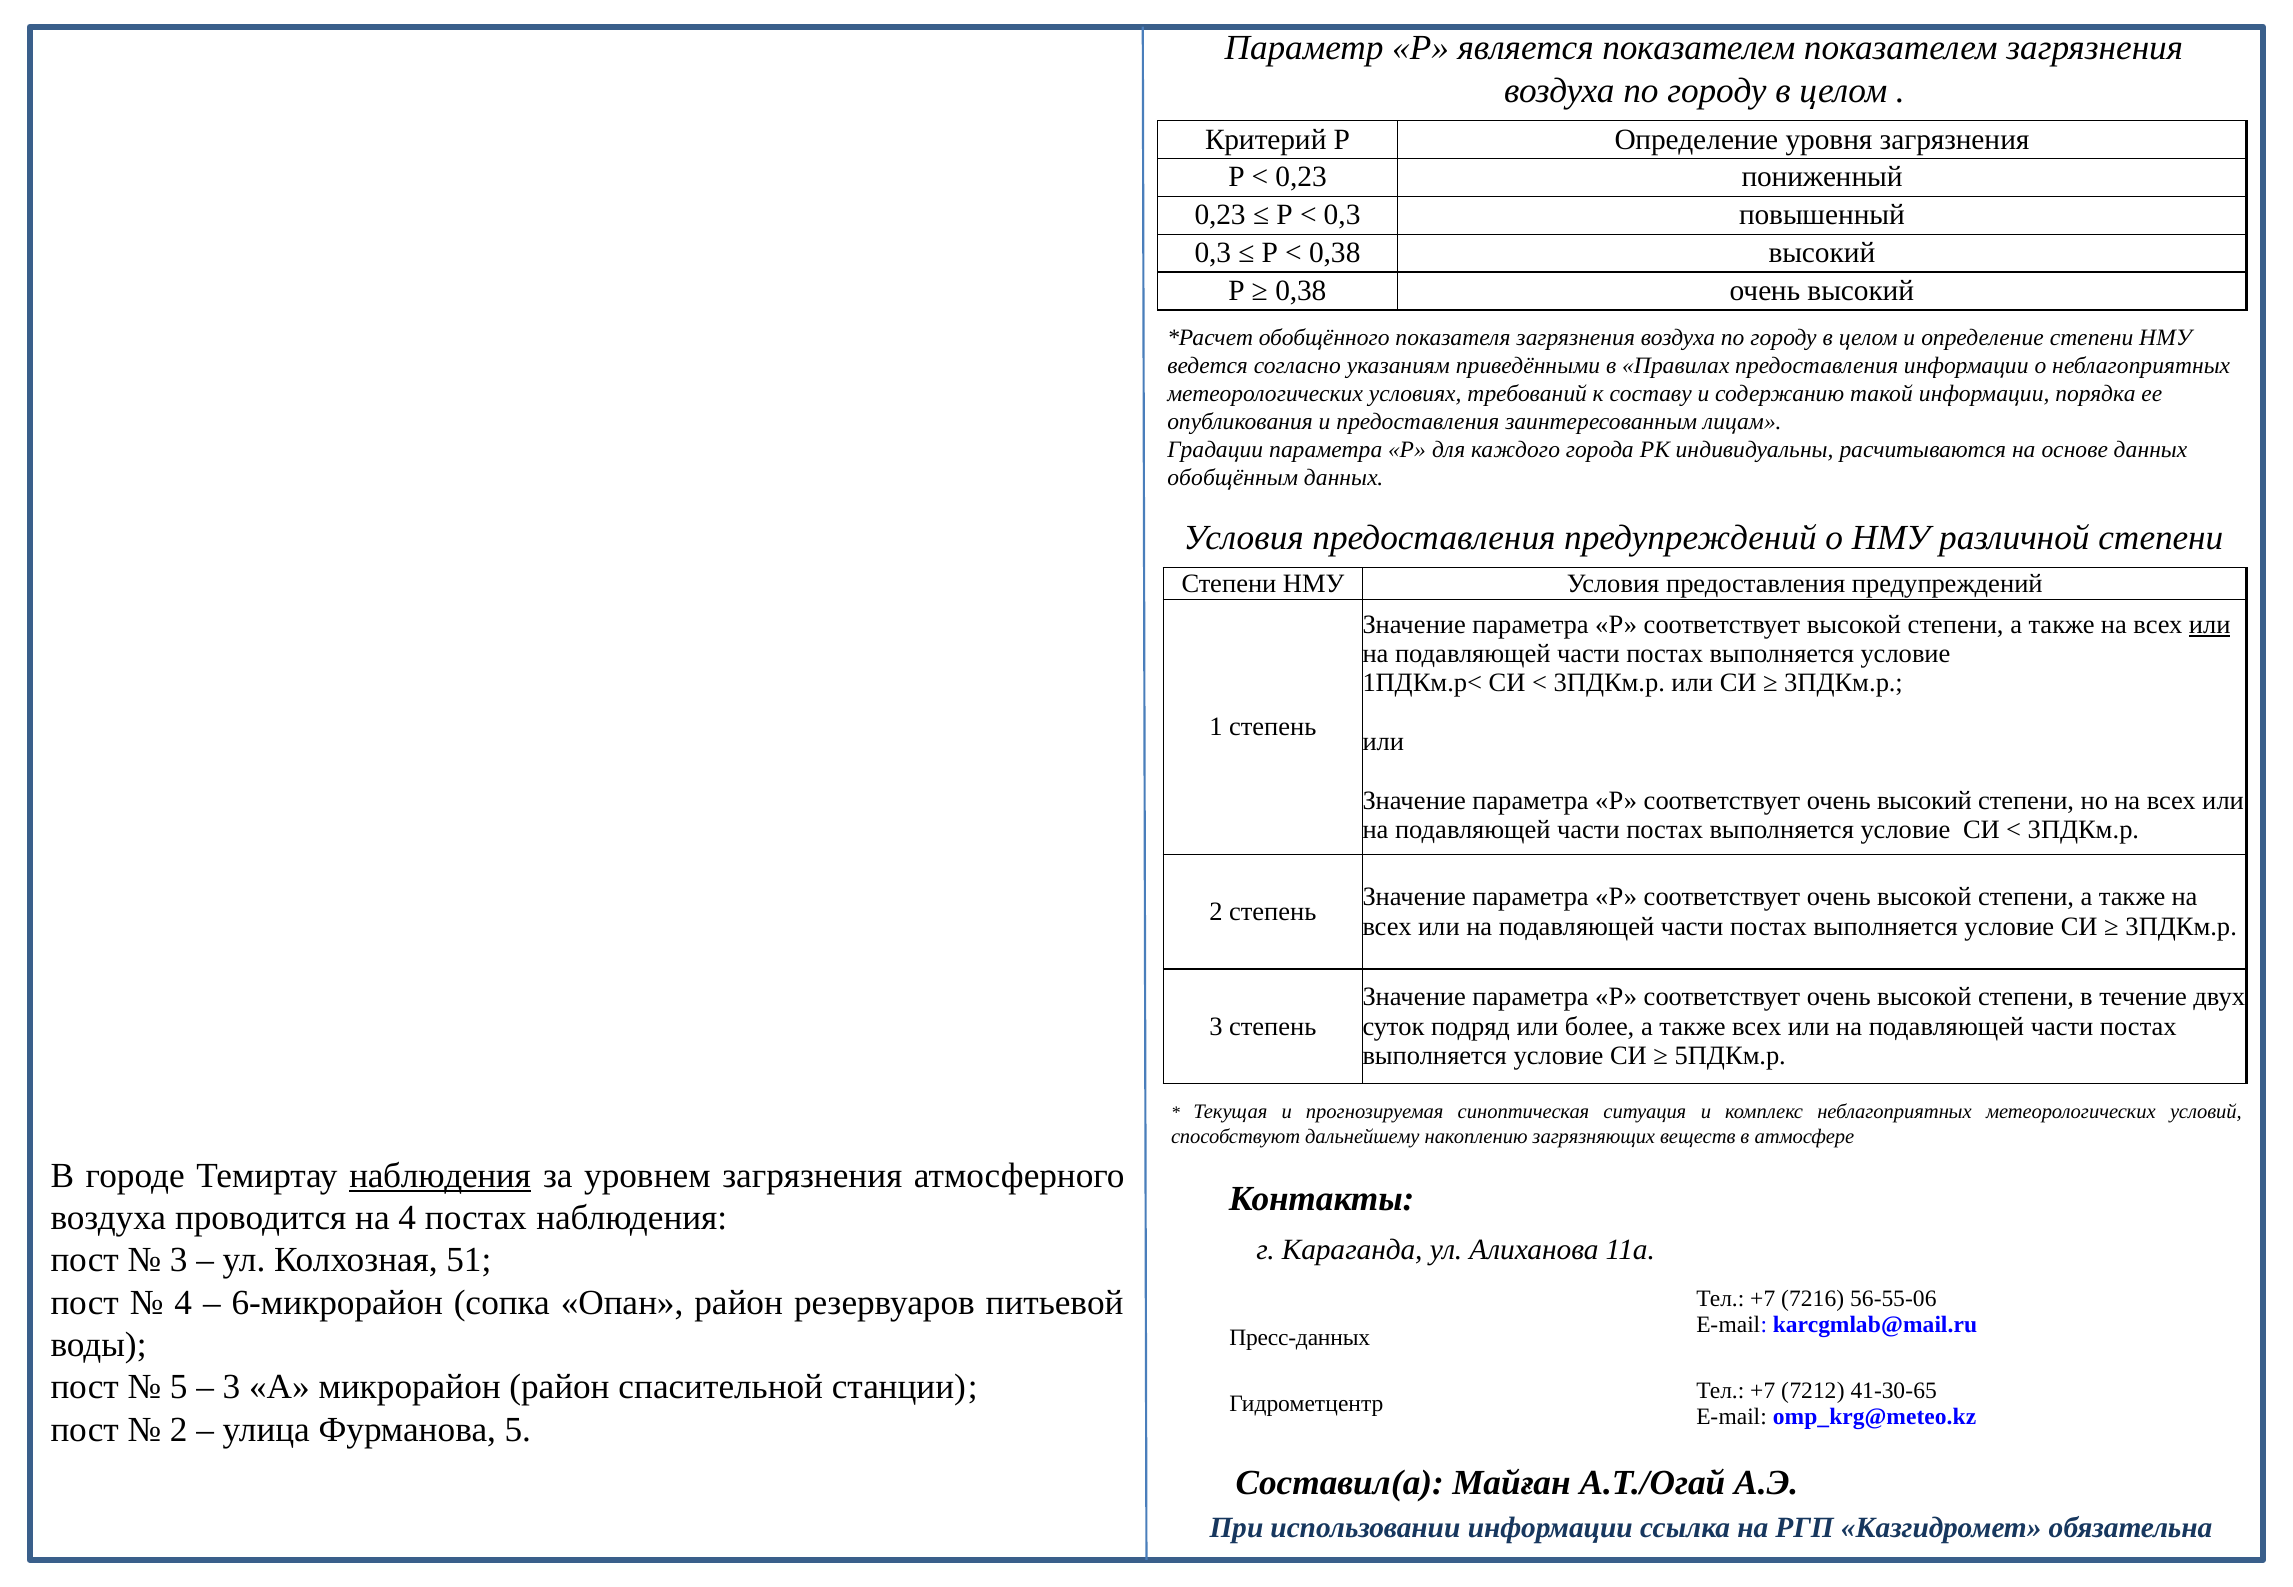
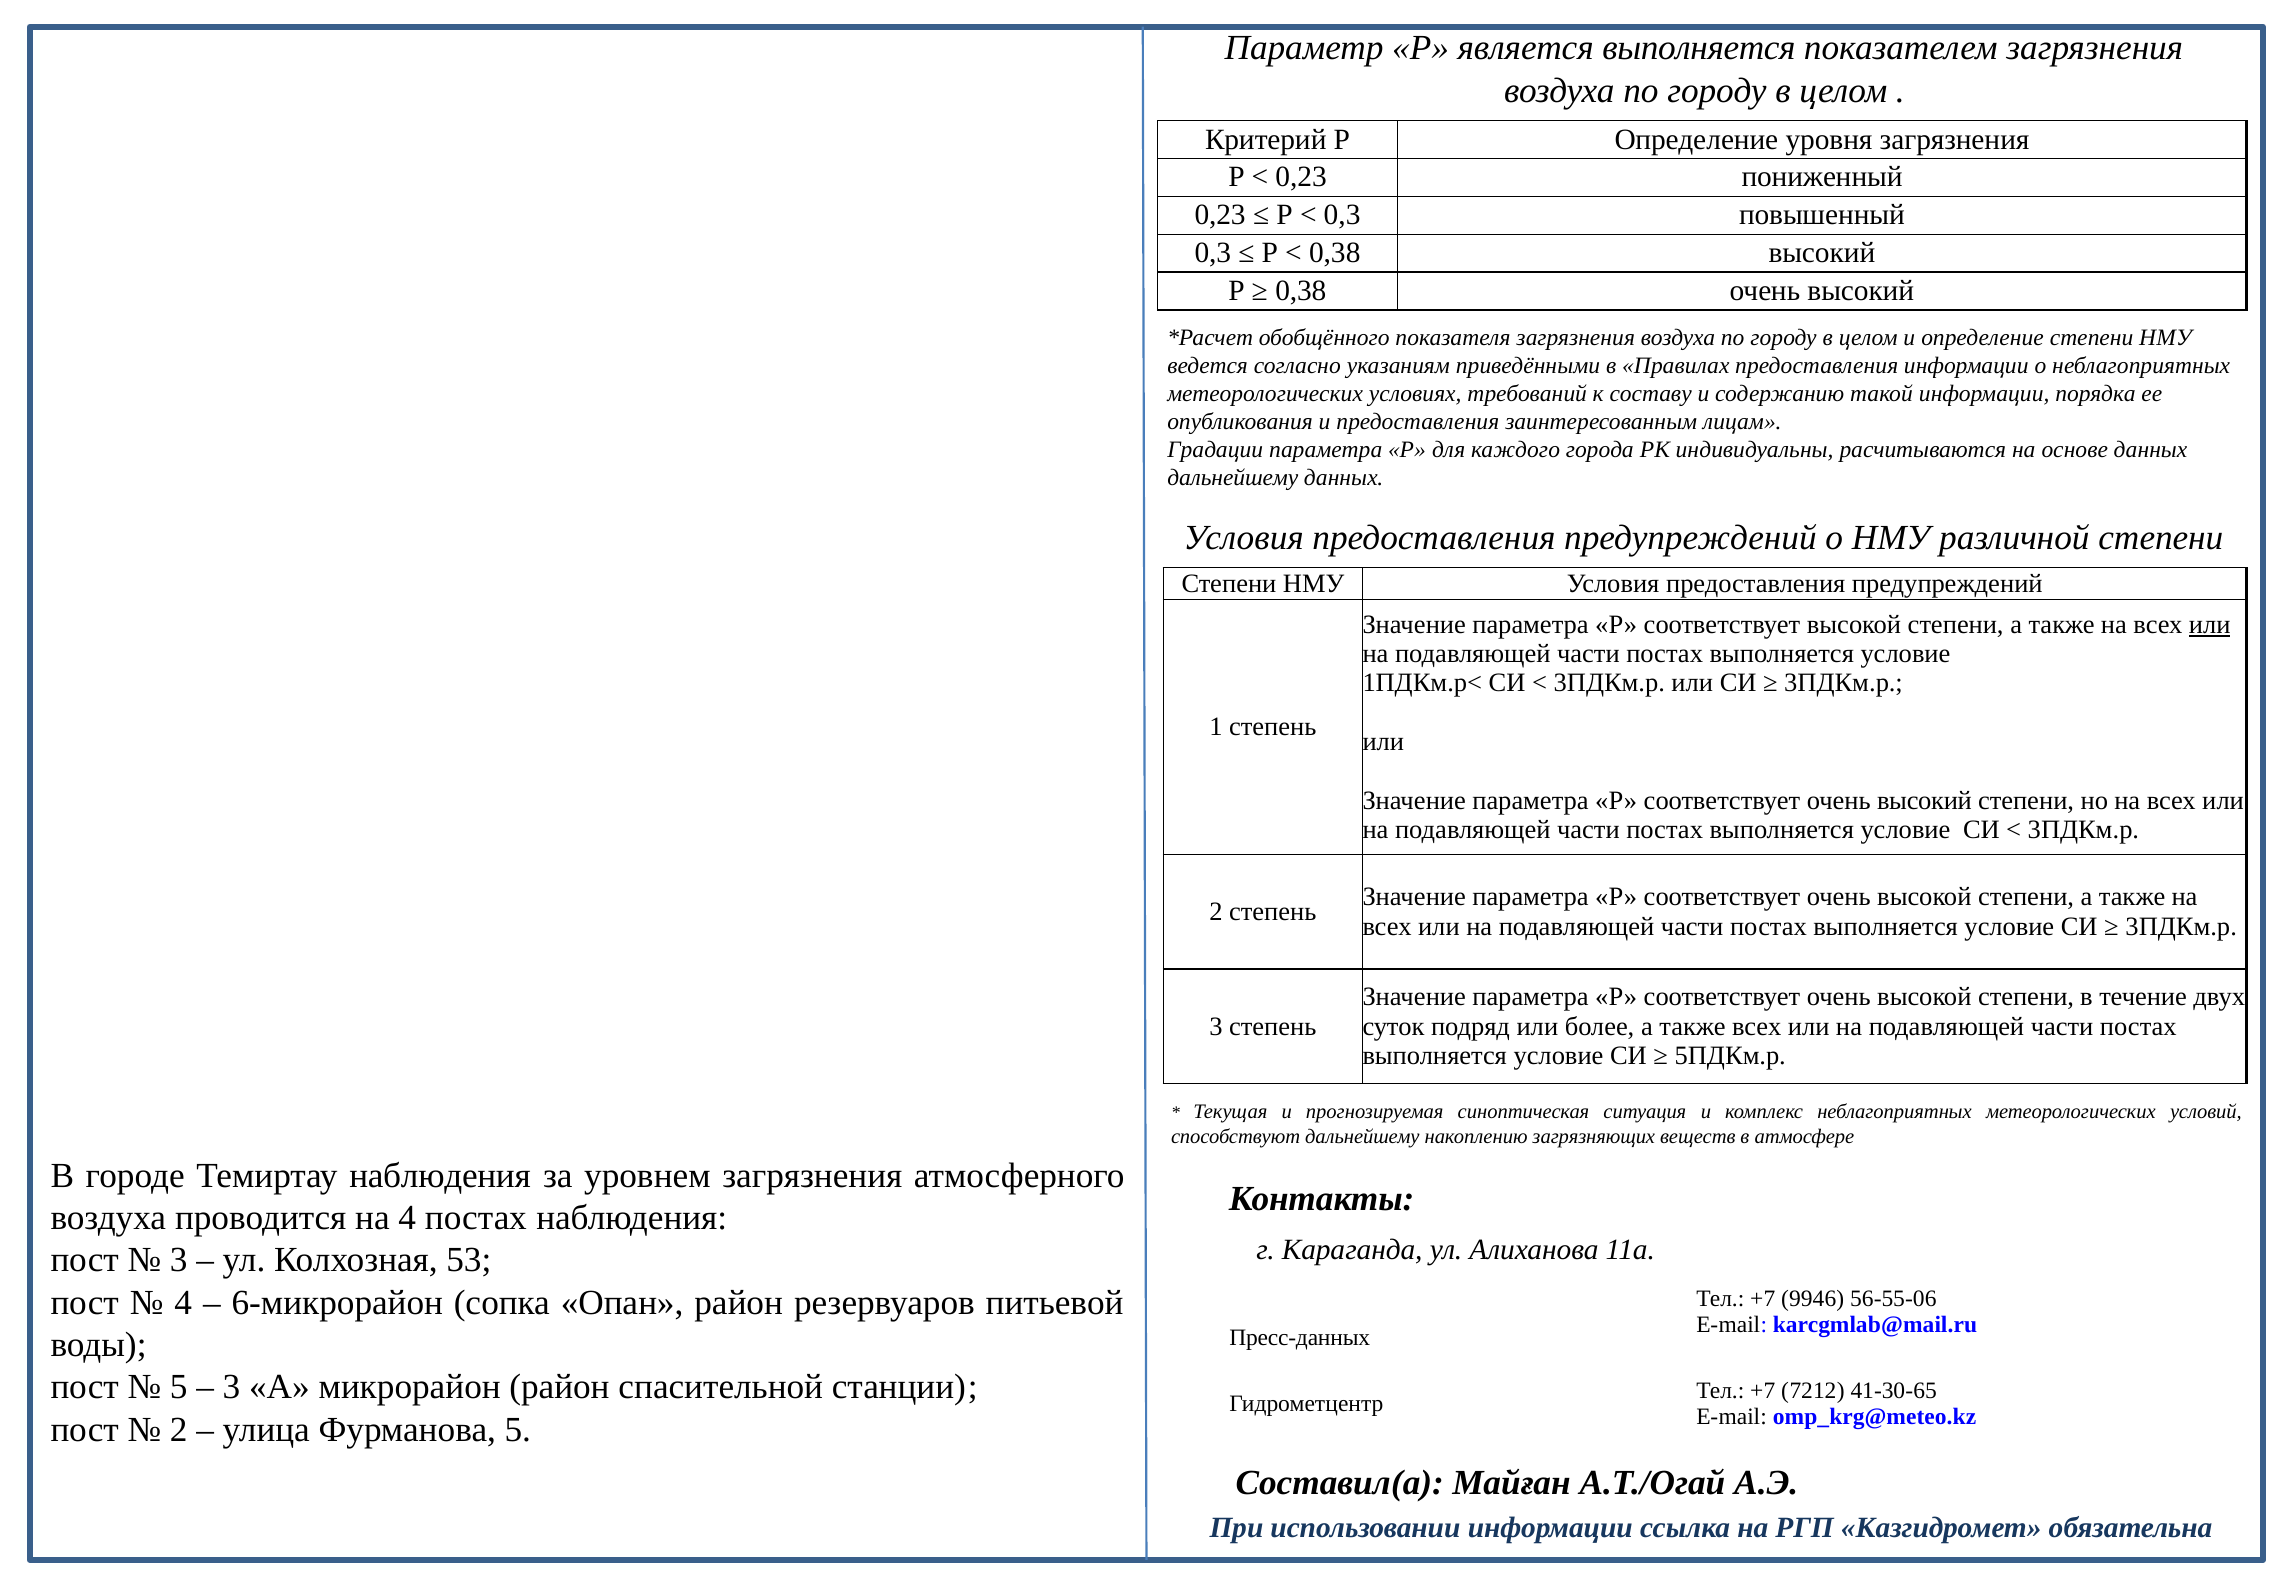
является показателем: показателем -> выполняется (1699, 48)
обобщённым: обобщённым -> дальнейшему (1233, 478)
наблюдения underline: present -> none (440, 1176)
51: 51 -> 53 (469, 1261)
7216: 7216 -> 9946 (1813, 1299)
